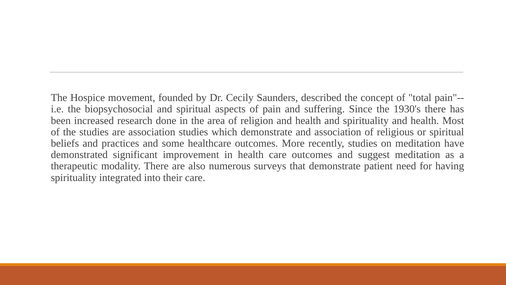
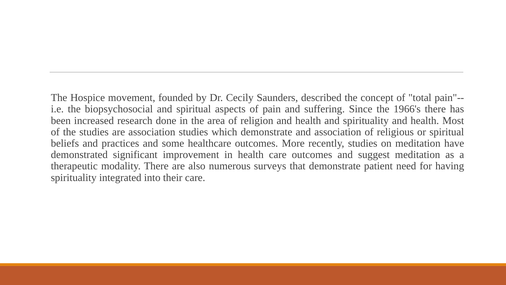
1930's: 1930's -> 1966's (407, 109)
